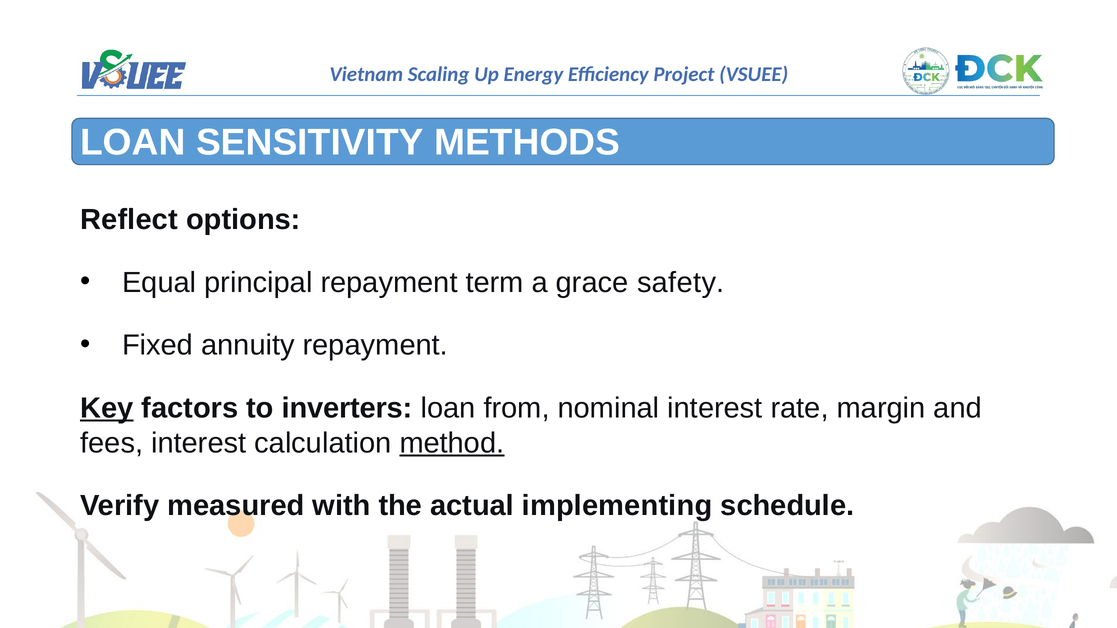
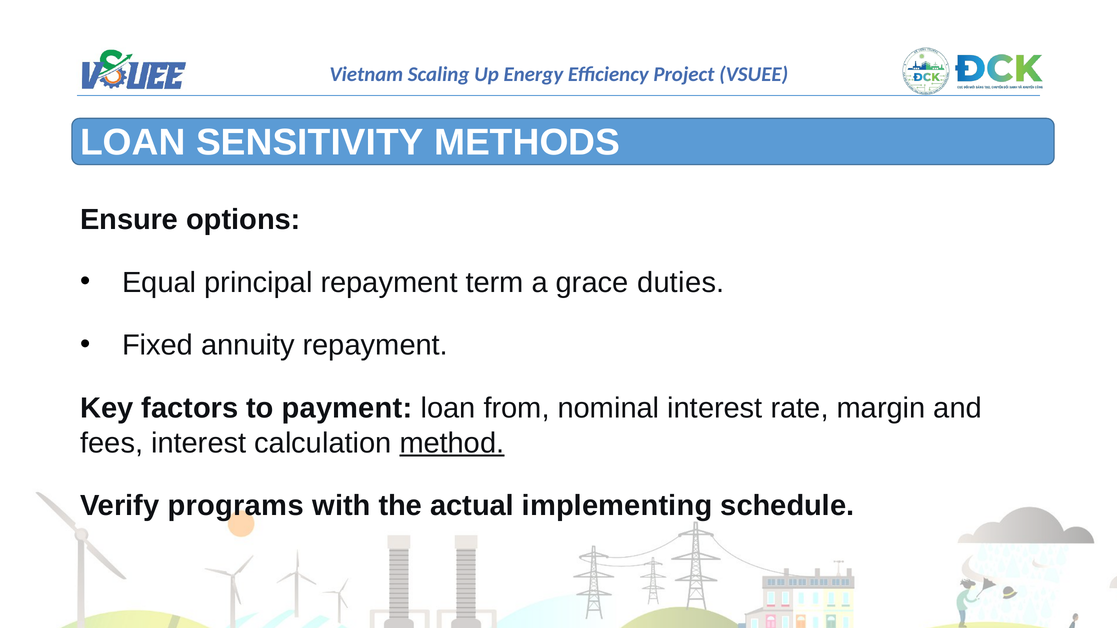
Reflect: Reflect -> Ensure (129, 220)
safety: safety -> duties (681, 283)
Key underline: present -> none (107, 408)
inverters: inverters -> payment (347, 408)
measured: measured -> programs (236, 506)
